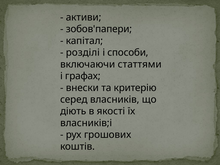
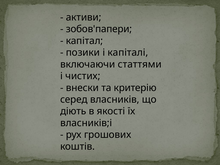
розділі: розділі -> позики (83, 53)
способи: способи -> капіталі (128, 53)
графах: графах -> чистих (83, 76)
